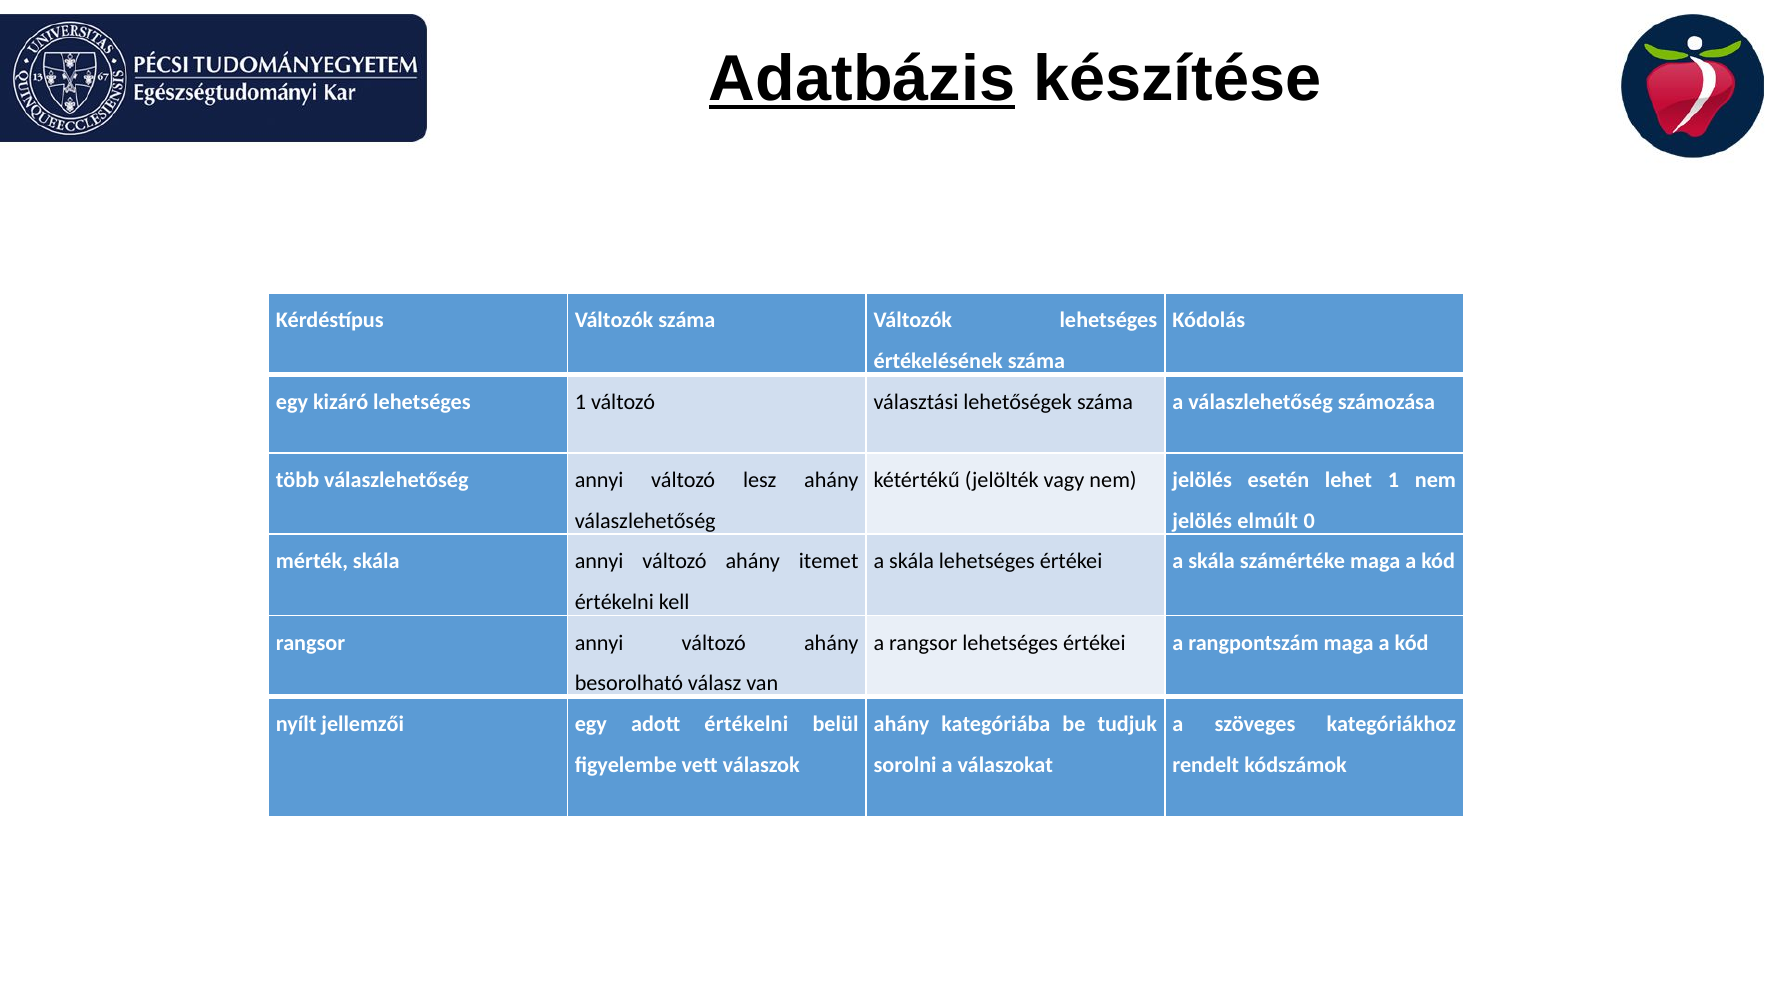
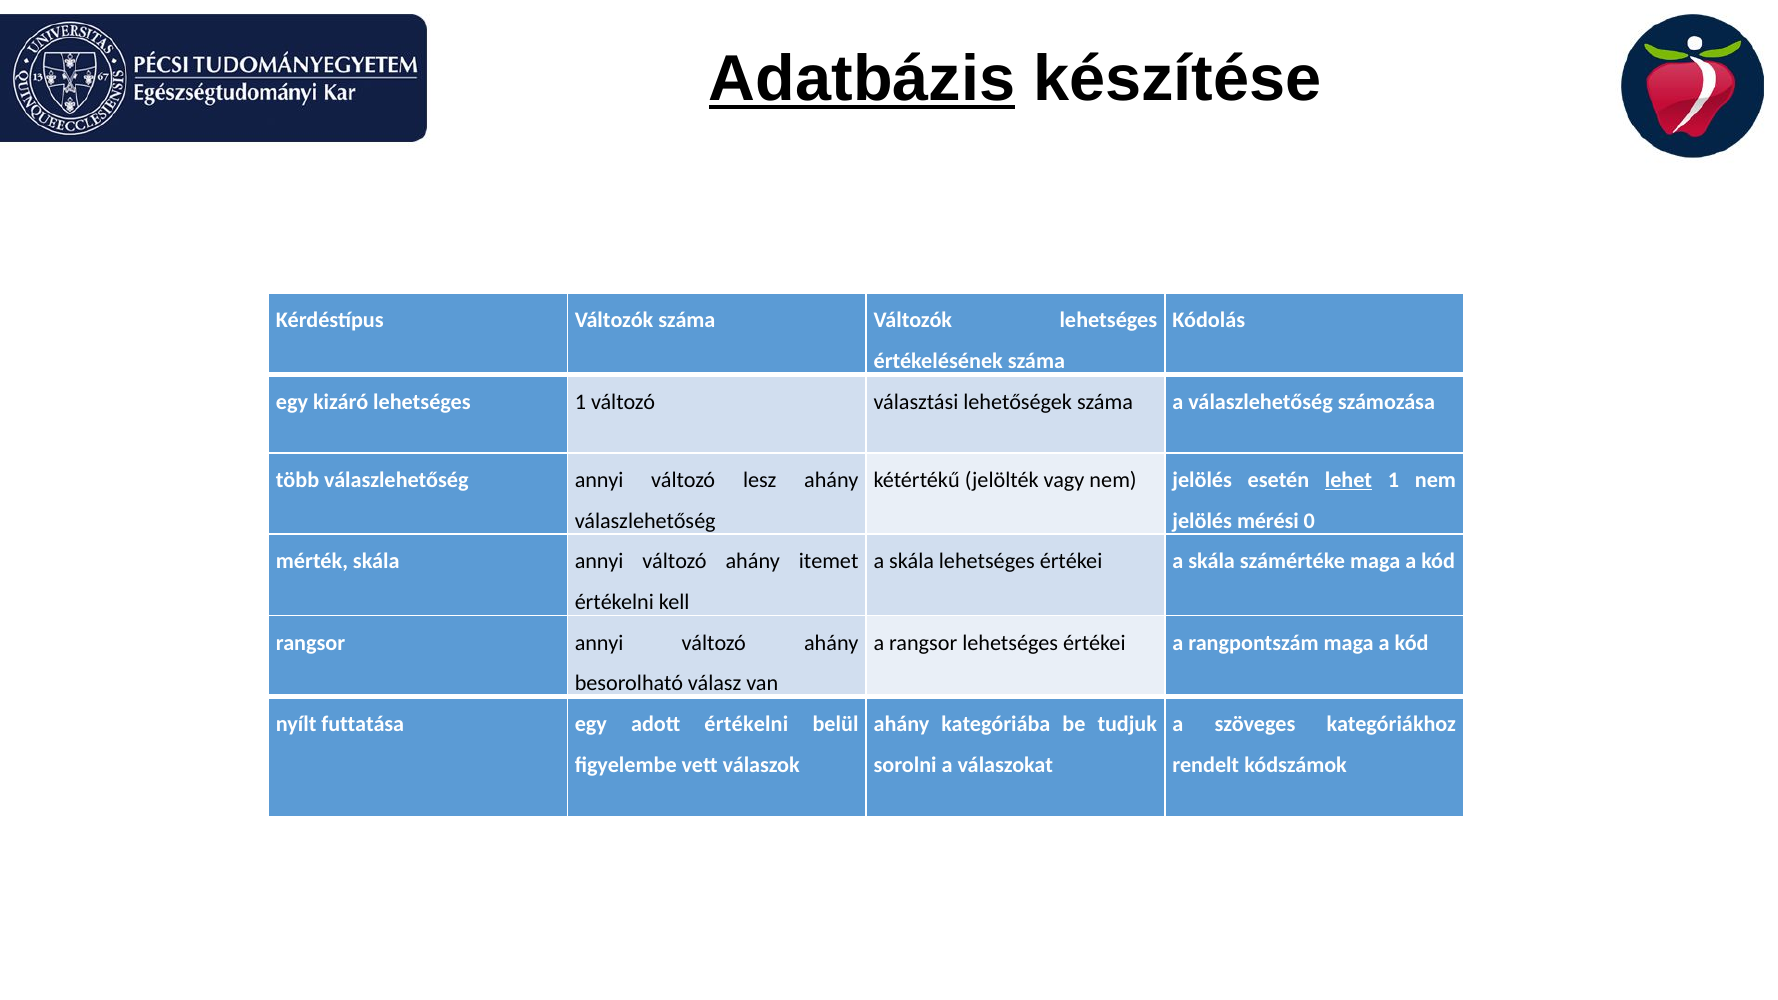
lehet underline: none -> present (1349, 480)
elmúlt: elmúlt -> mérési (1268, 521)
jellemzői: jellemzői -> futtatása (363, 724)
